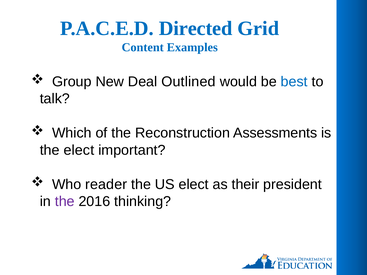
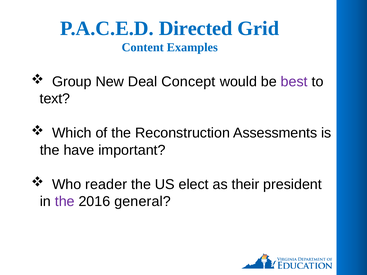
Outlined: Outlined -> Concept (188, 82)
best colour: blue -> purple (294, 82)
talk: talk -> text (55, 99)
the elect: elect -> have (79, 150)
thinking: thinking -> general (143, 202)
